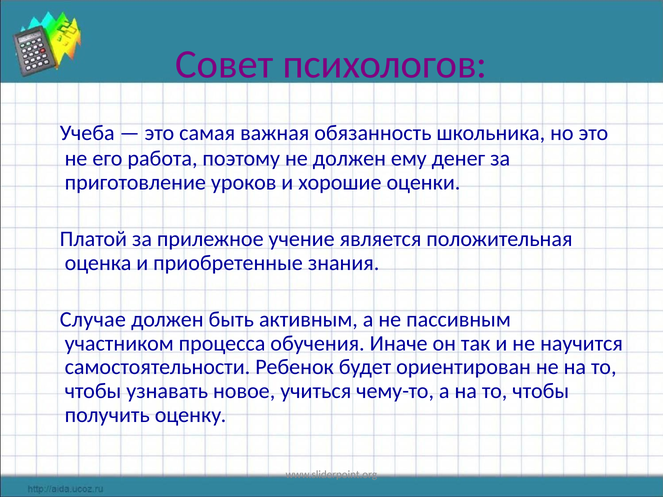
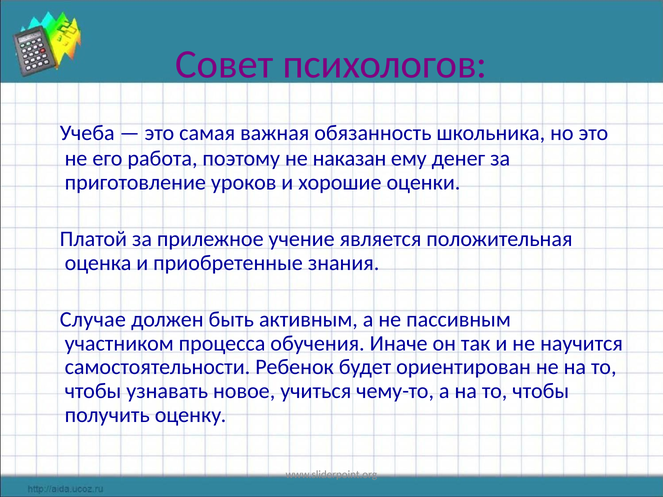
не должен: должен -> наказан (350, 159)
